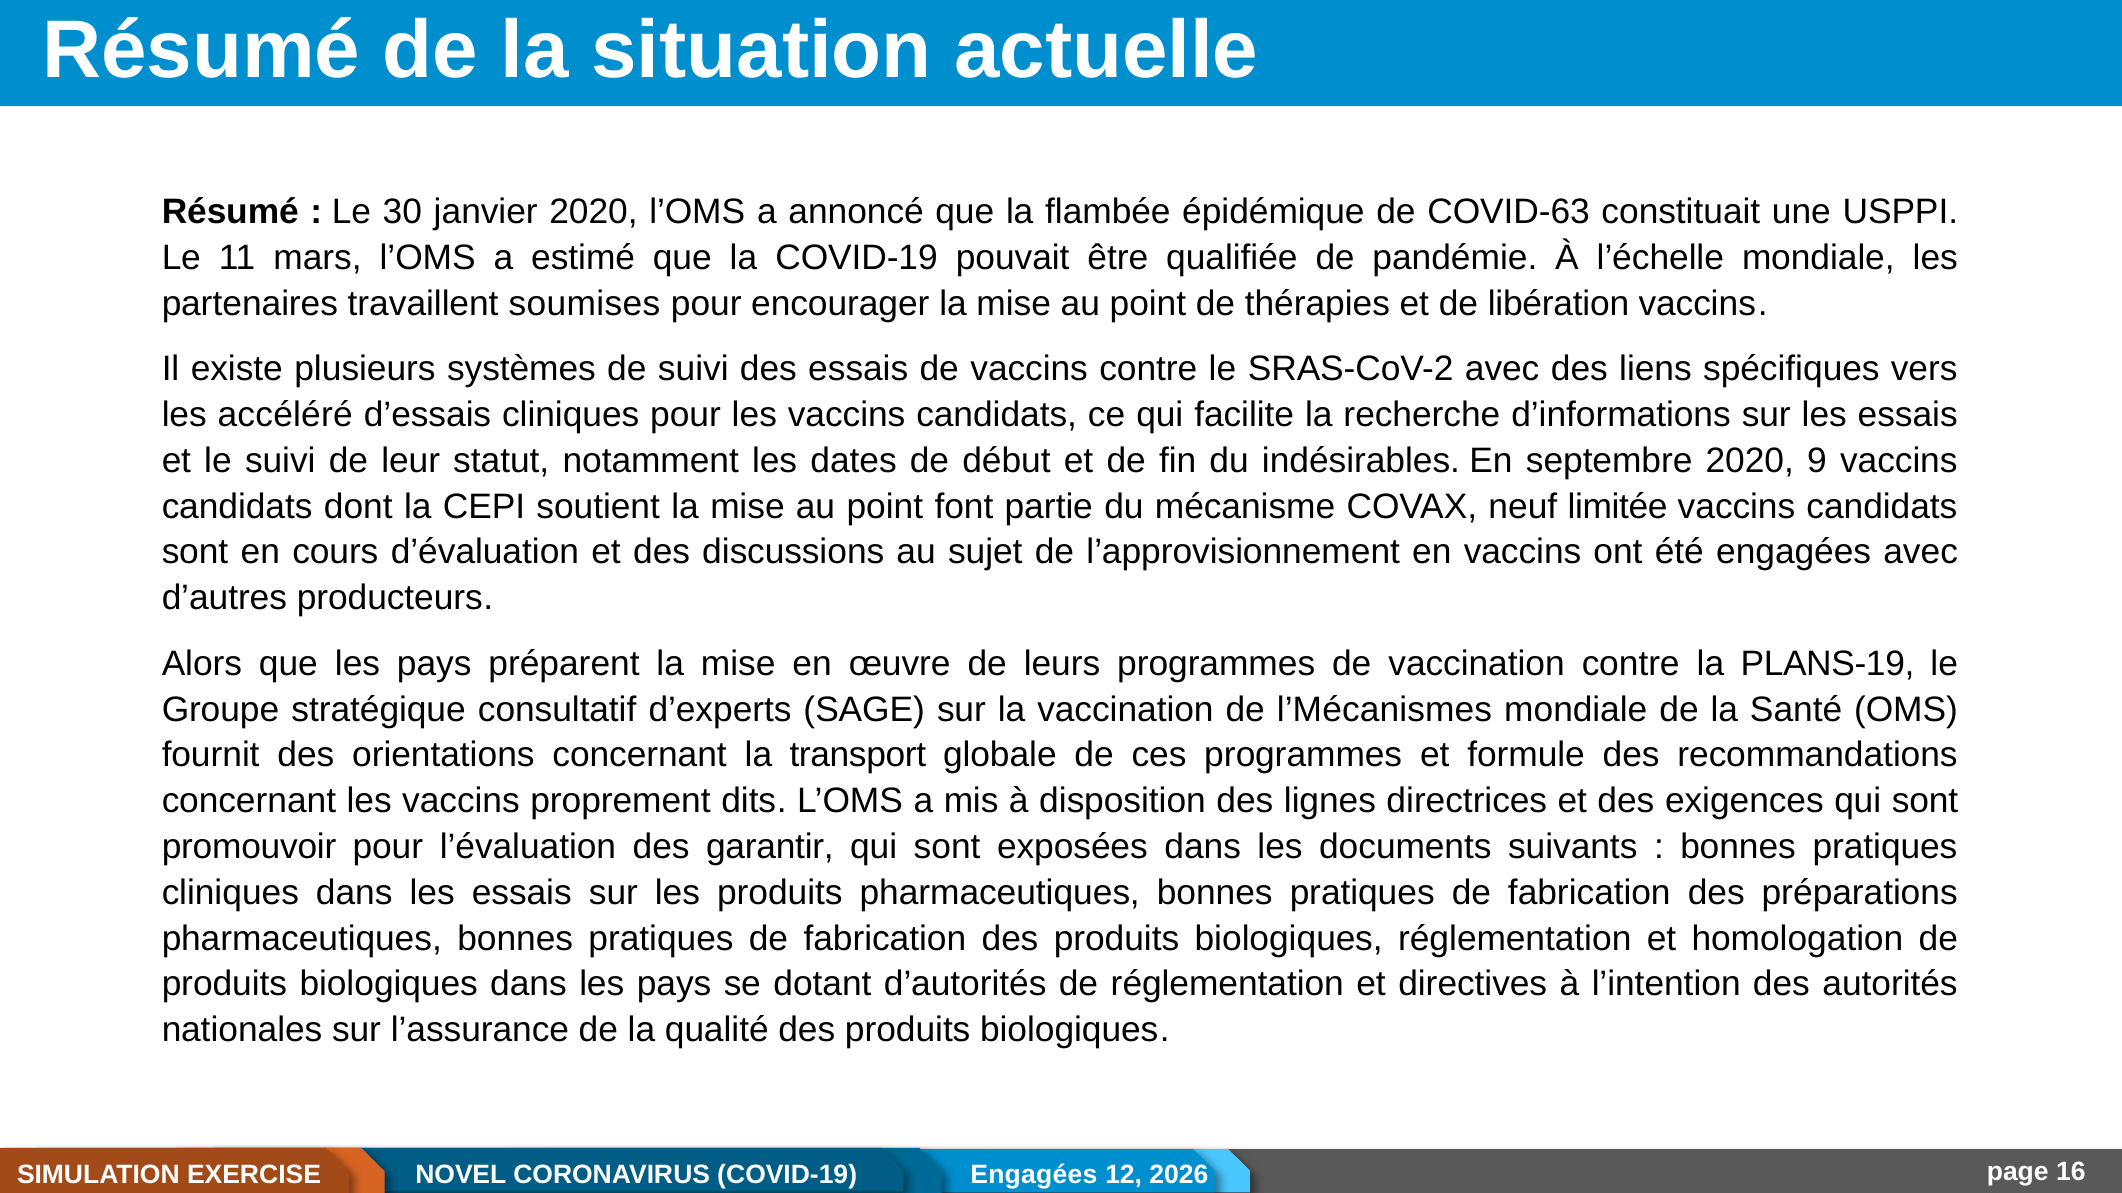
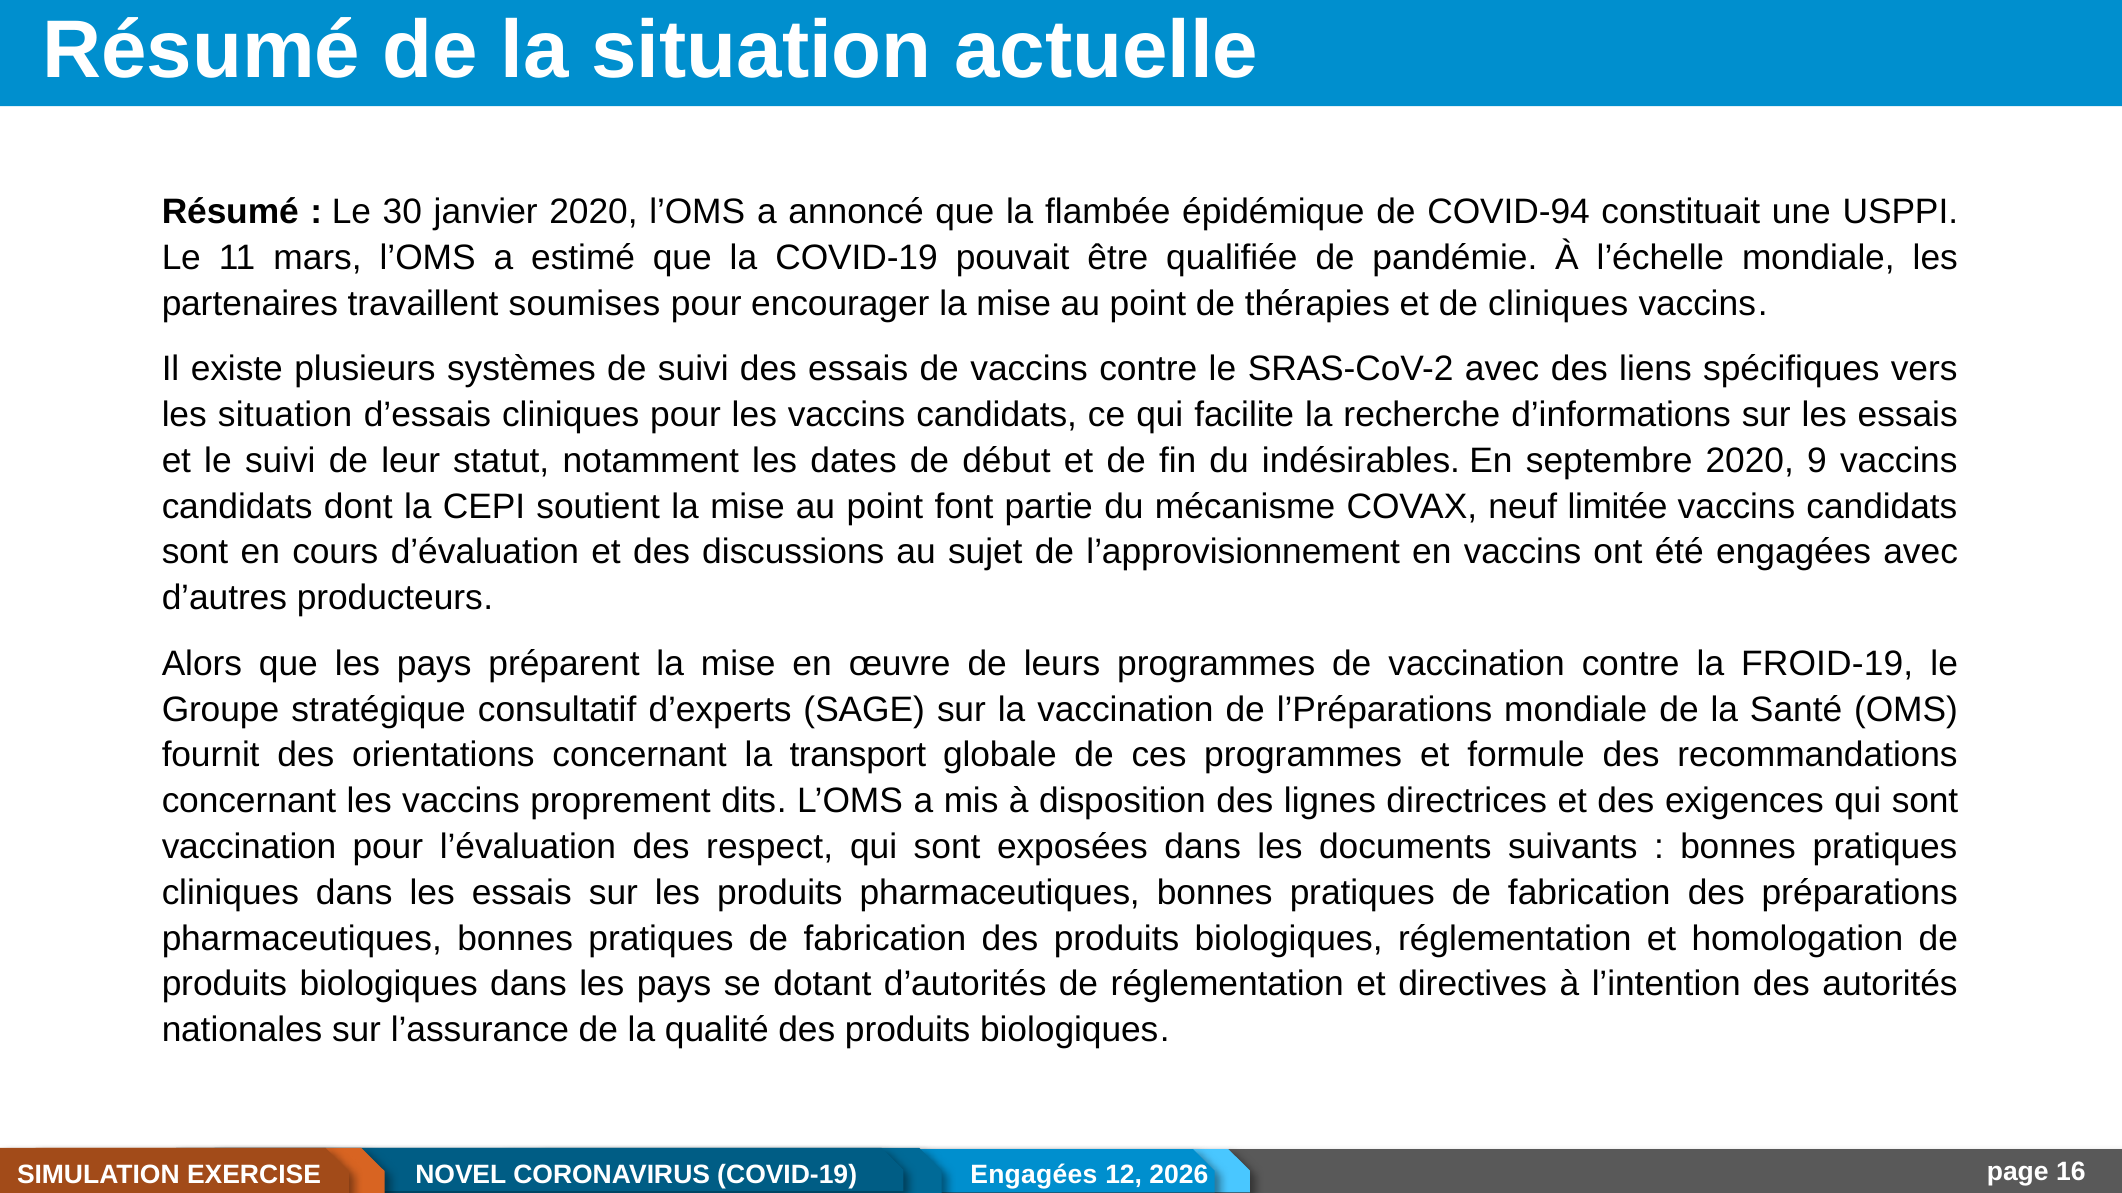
COVID-63: COVID-63 -> COVID-94 (1509, 212)
de libération: libération -> cliniques (1558, 304)
les accéléré: accéléré -> situation (285, 415)
PLANS-19: PLANS-19 -> FROID-19 (1827, 664)
l’Mécanismes: l’Mécanismes -> l’Préparations (1385, 710)
promouvoir: promouvoir -> vaccination (249, 847)
garantir: garantir -> respect (770, 847)
